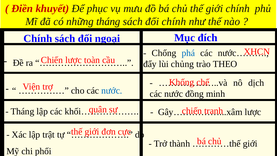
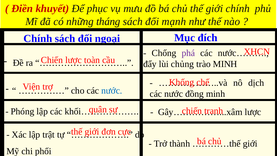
đối chính: chính -> mạnh (174, 21)
phá colour: blue -> purple (188, 53)
trào THEO: THEO -> MINH (225, 64)
Tháng: Tháng -> Phóng (22, 111)
